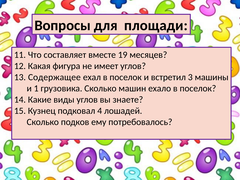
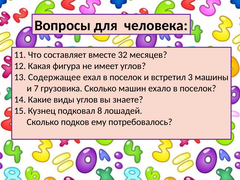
площади: площади -> человека (156, 25)
19: 19 -> 32 (123, 55)
1: 1 -> 7 (36, 88)
4: 4 -> 8 (100, 111)
